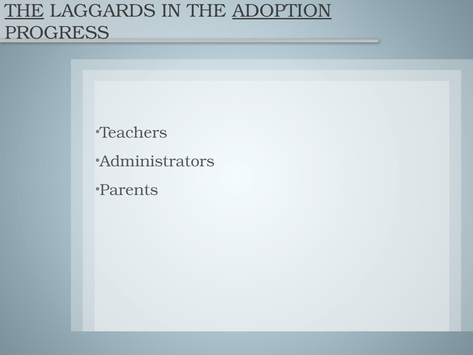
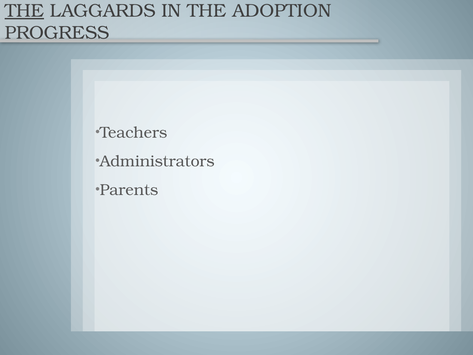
ADOPTION underline: present -> none (282, 11)
